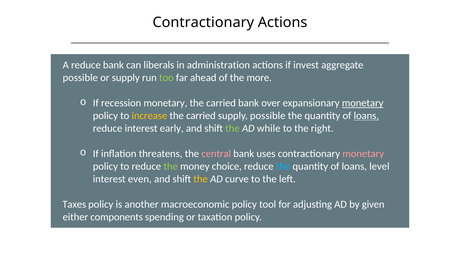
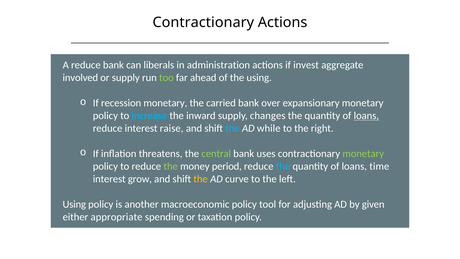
possible: possible -> involved (80, 78)
the more: more -> using (259, 78)
monetary underline: present -> none (363, 103)
increase colour: yellow -> light blue (149, 116)
carried: carried -> inward (201, 116)
supply possible: possible -> changes (268, 116)
early: early -> raise (172, 128)
the colour: light green -> light blue (232, 128)
central colour: pink -> light green (216, 153)
monetary colour: pink -> light green (363, 153)
choice: choice -> period (227, 166)
level: level -> time (379, 166)
even: even -> grow (140, 179)
Taxes: Taxes -> Using (74, 204)
components: components -> appropriate (117, 217)
